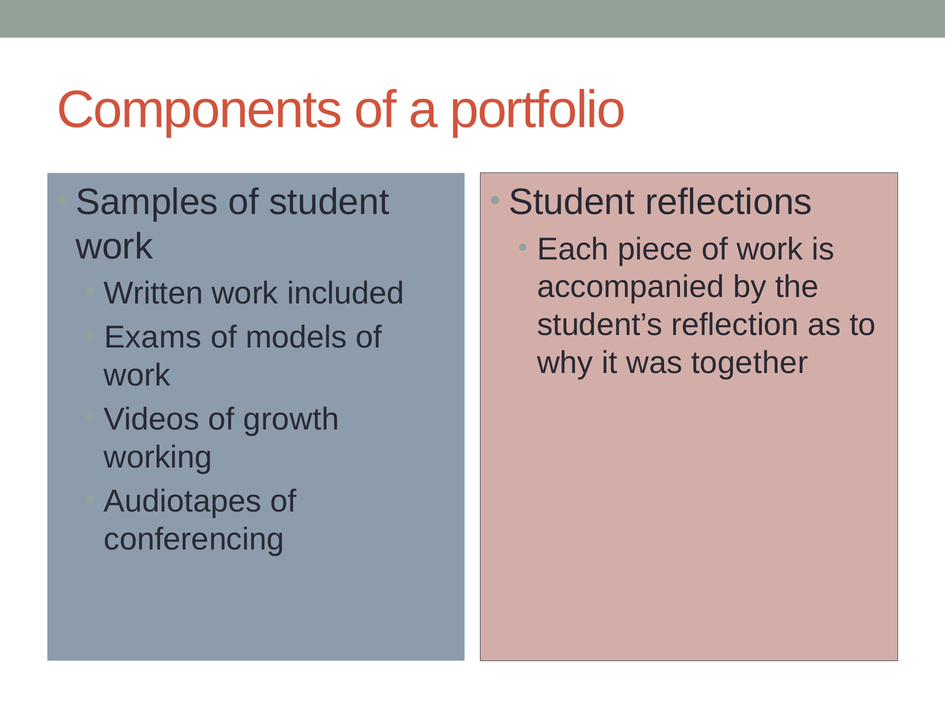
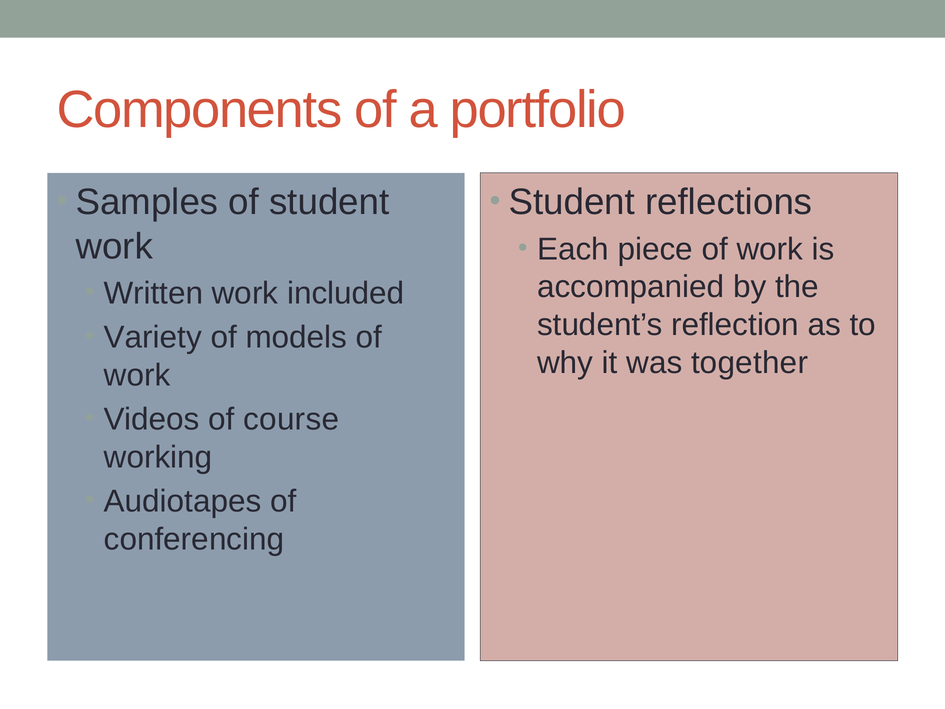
Exams: Exams -> Variety (153, 337)
growth: growth -> course (291, 419)
